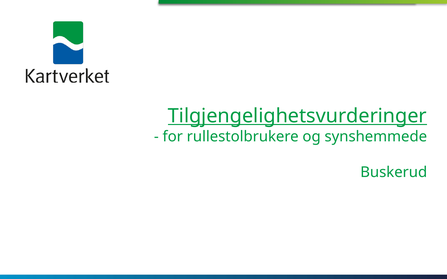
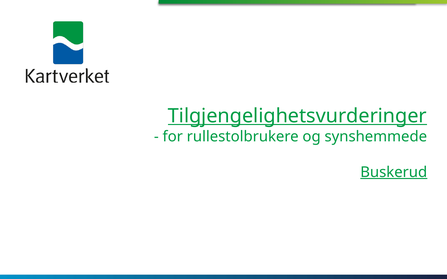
Buskerud underline: none -> present (394, 172)
